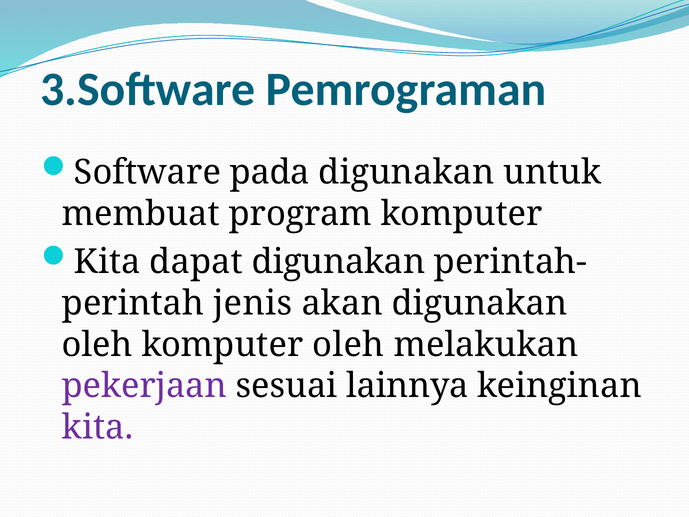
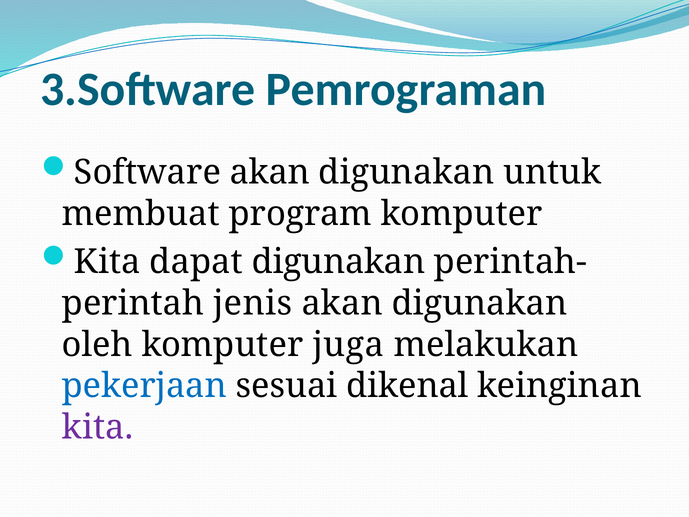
Software pada: pada -> akan (270, 172)
komputer oleh: oleh -> juga (348, 345)
pekerjaan colour: purple -> blue (144, 386)
lainnya: lainnya -> dikenal (407, 386)
